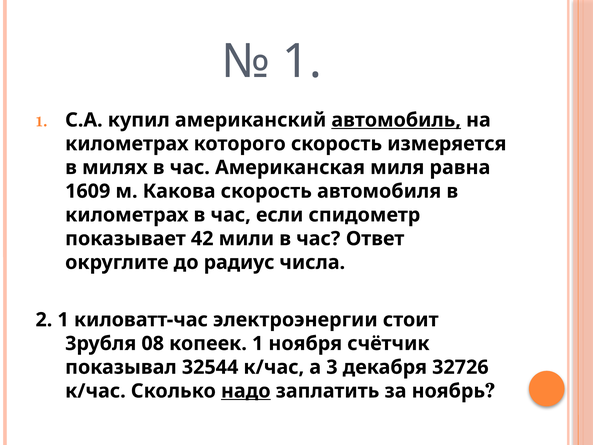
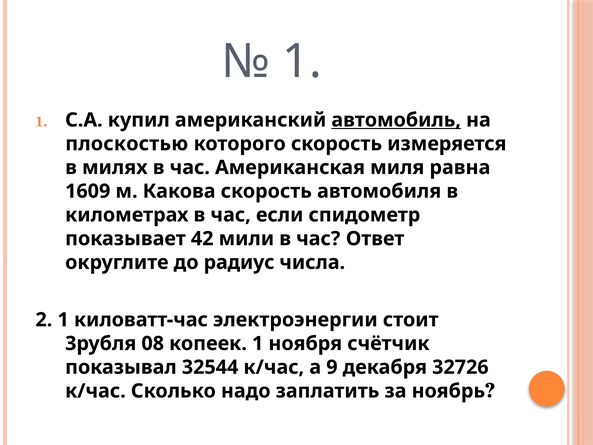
километрах: километрах -> плоскостью (127, 144)
3: 3 -> 9 (332, 367)
надо underline: present -> none (246, 391)
